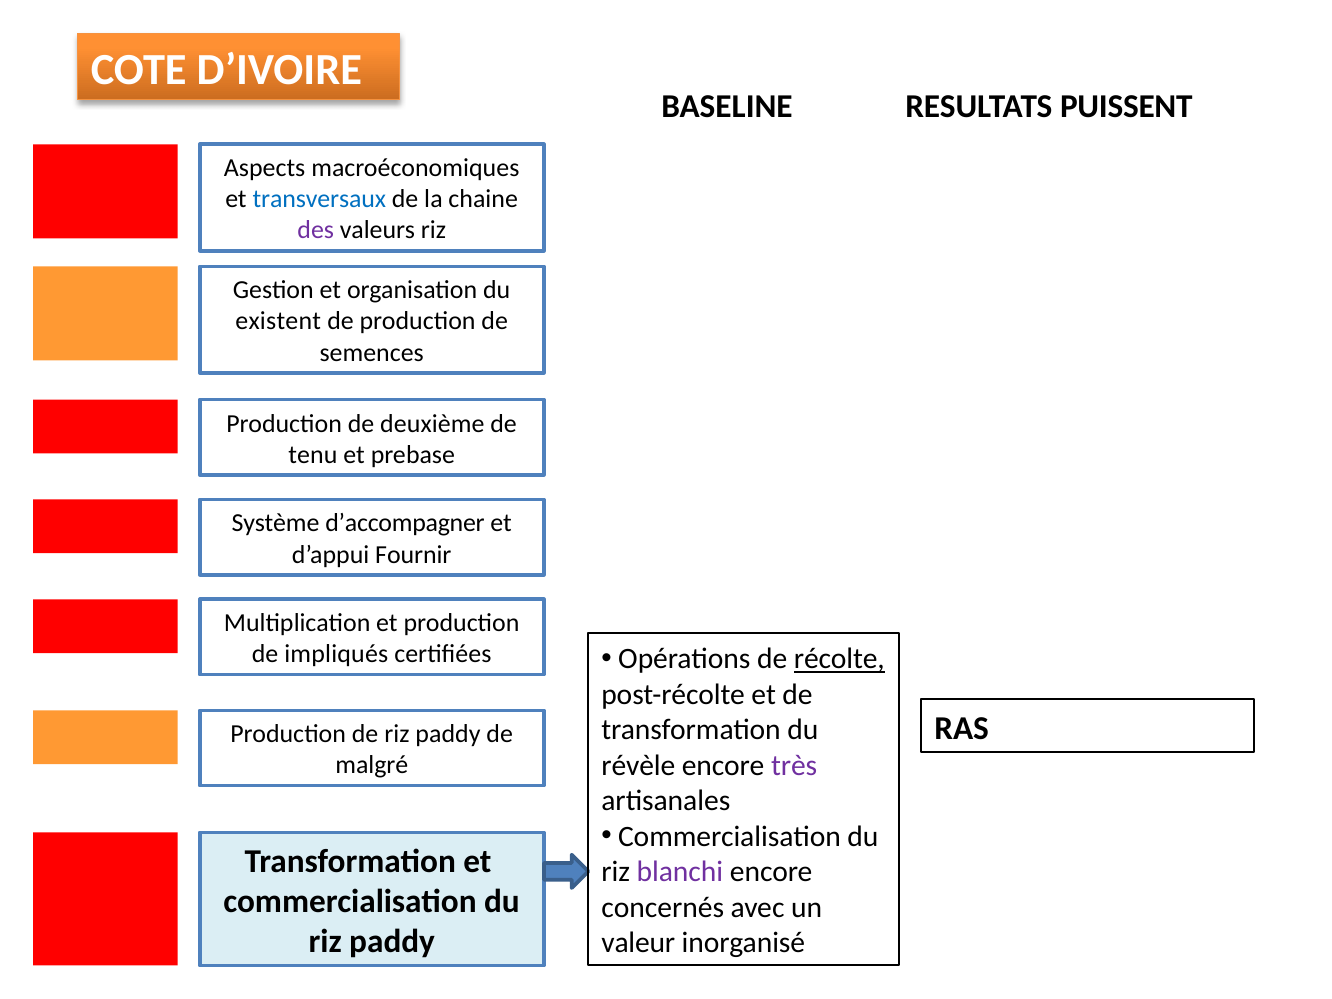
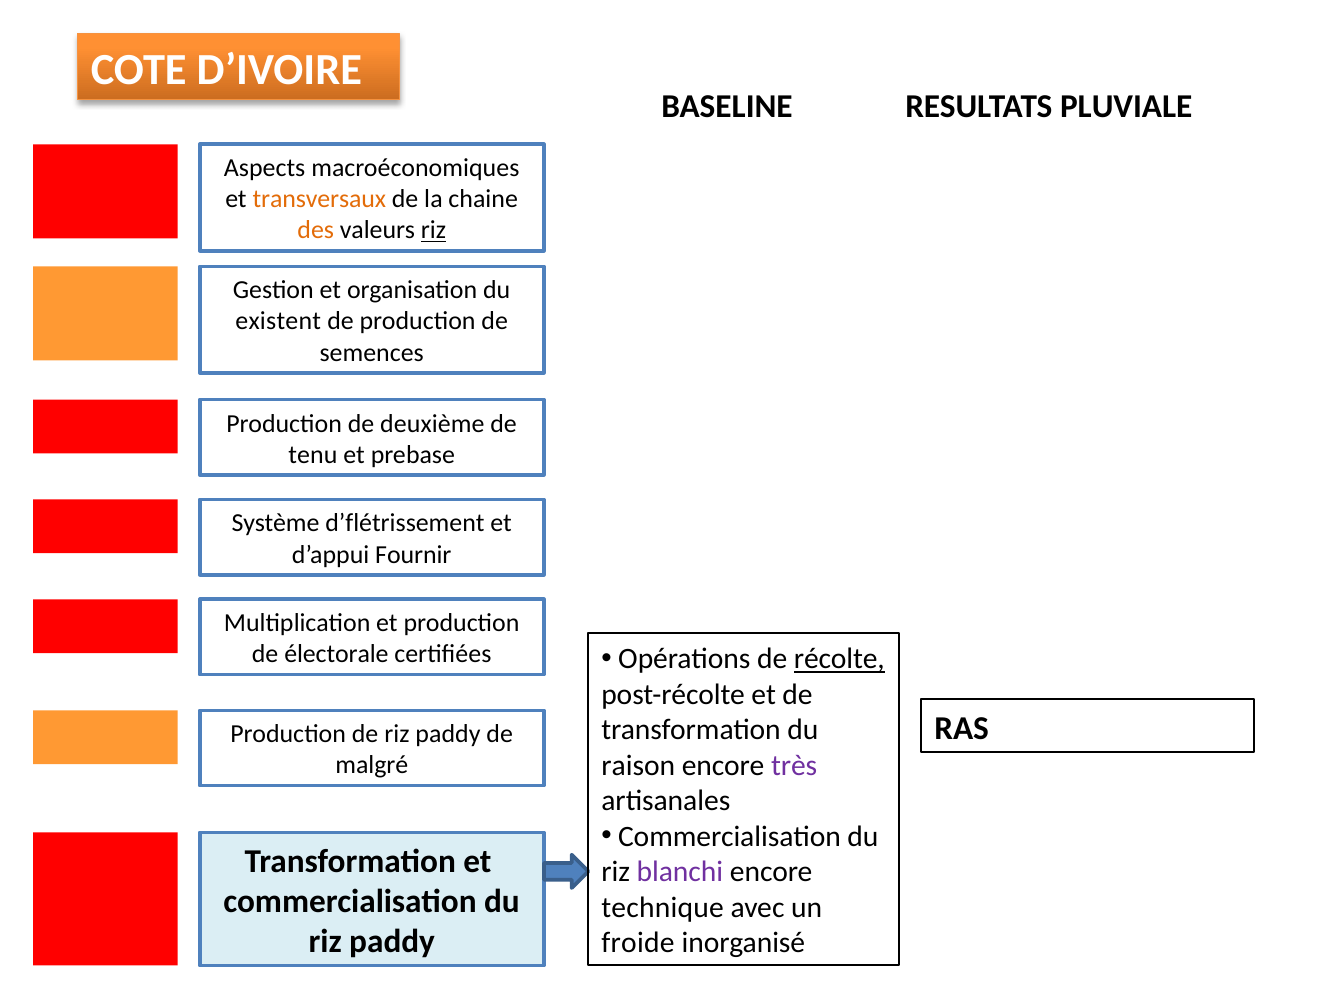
PUISSENT: PUISSENT -> PLUVIALE (1126, 107)
transversaux colour: blue -> orange (319, 199)
des colour: purple -> orange (316, 230)
riz underline: none -> present (433, 230)
d’accompagner: d’accompagner -> d’flétrissement (405, 523)
impliqués: impliqués -> électorale (336, 654)
révèle: révèle -> raison (638, 766)
concernés: concernés -> technique (663, 908)
valeur: valeur -> froide (638, 943)
